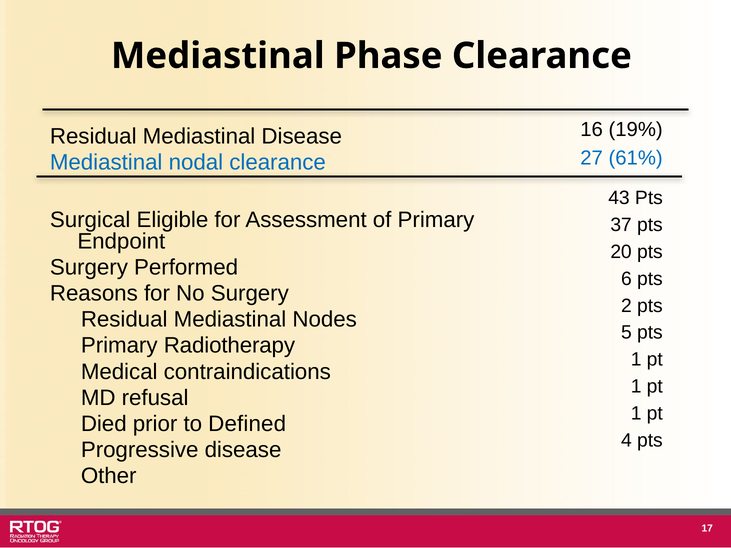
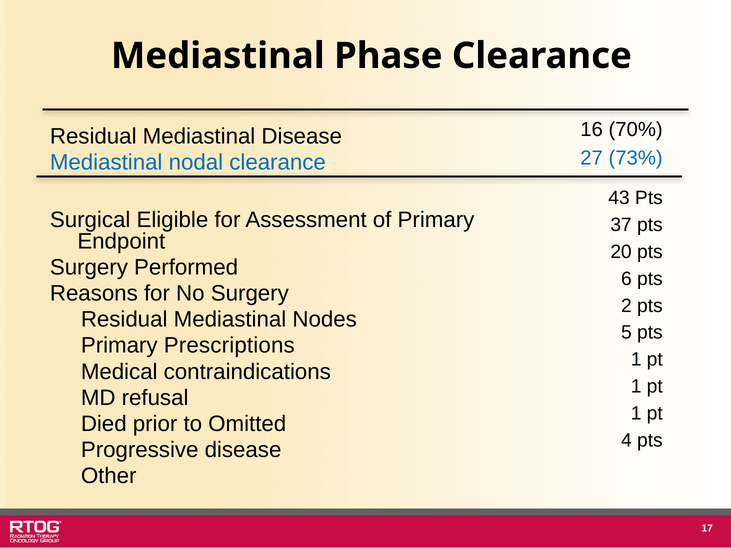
19%: 19% -> 70% (636, 130)
61%: 61% -> 73% (636, 158)
Radiotherapy: Radiotherapy -> Prescriptions (229, 346)
Defined: Defined -> Omitted (247, 424)
